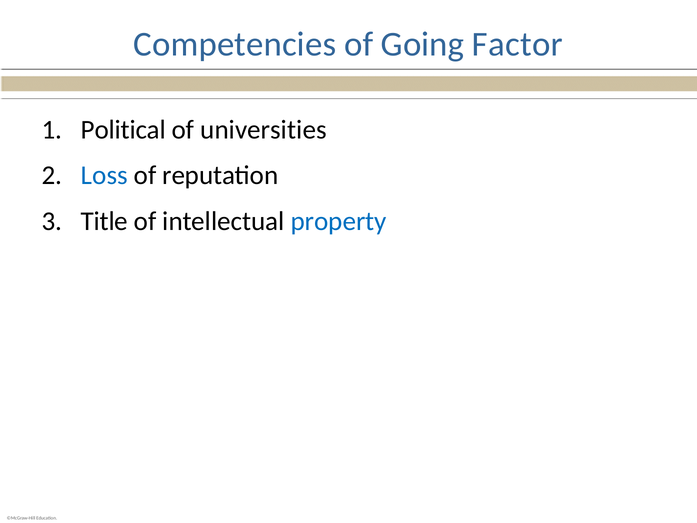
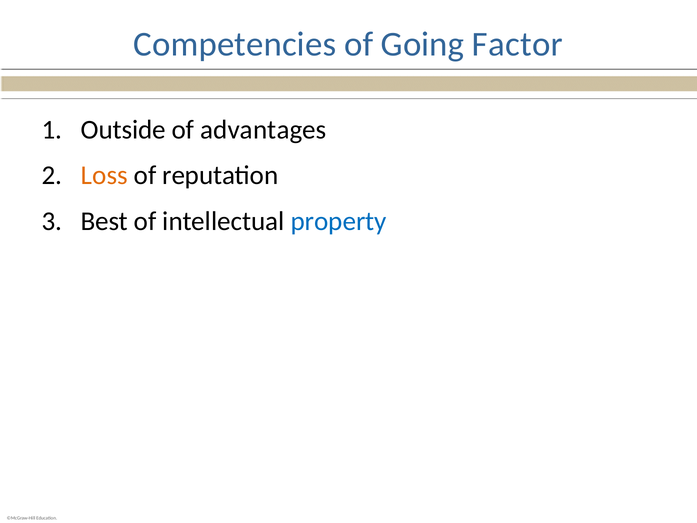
Political: Political -> Outside (123, 130)
universities: universities -> advantages (263, 130)
Loss colour: blue -> orange (104, 175)
Title: Title -> Best (104, 221)
